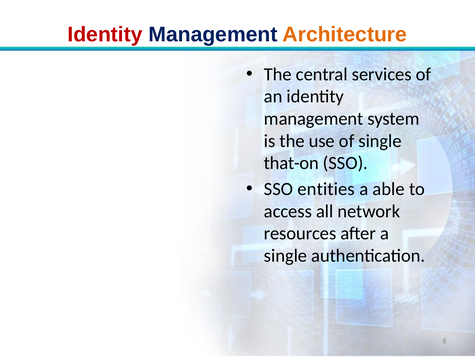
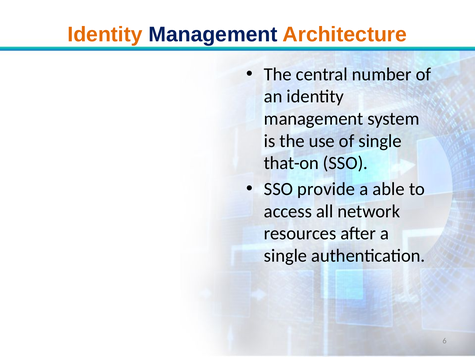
Identity colour: red -> orange (105, 34)
services: services -> number (382, 74)
entities: entities -> provide (326, 189)
